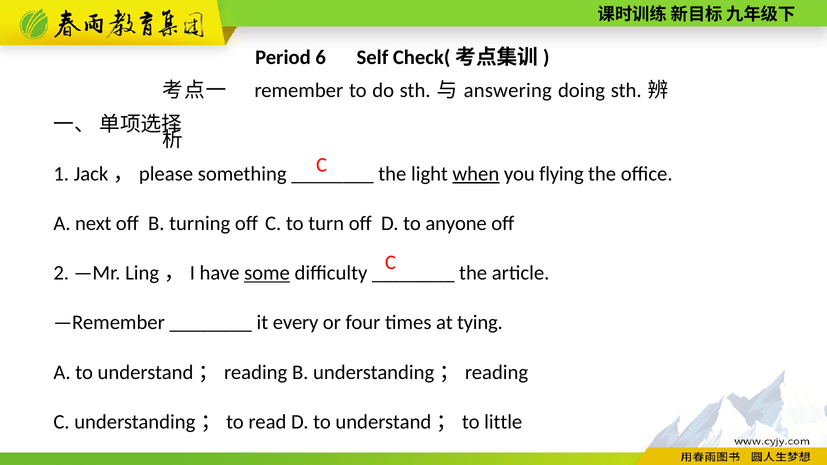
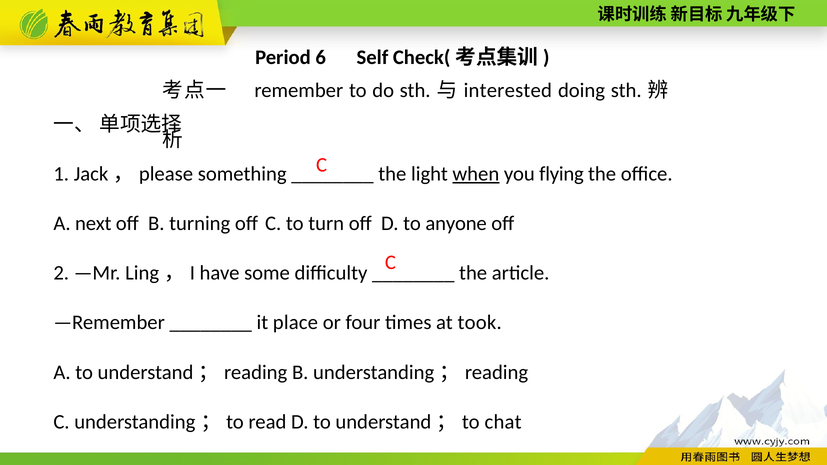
answering: answering -> interested (508, 91)
some underline: present -> none (267, 273)
every: every -> place (295, 323)
tying: tying -> took (480, 323)
little: little -> chat (503, 422)
